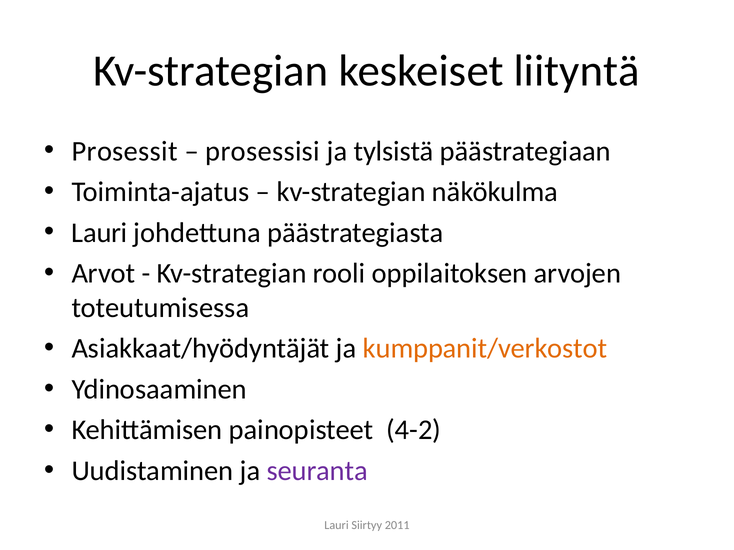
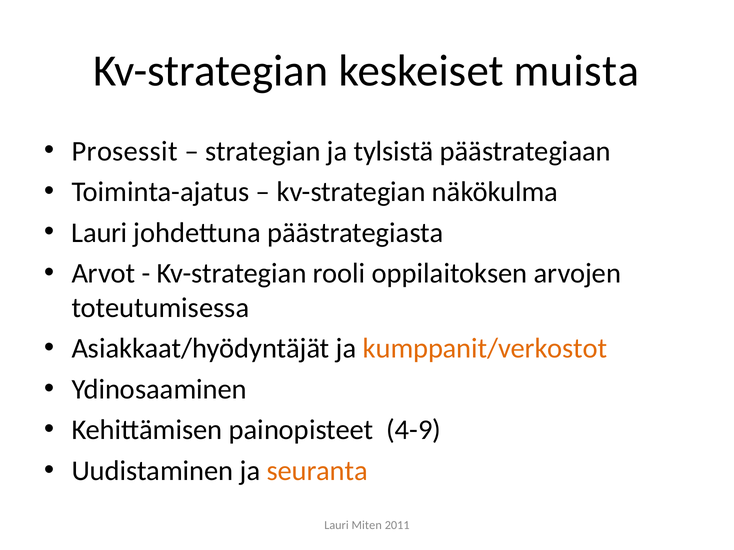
liityntä: liityntä -> muista (576, 71)
prosessisi: prosessisi -> strategian (263, 151)
4-2: 4-2 -> 4-9 (414, 430)
seuranta colour: purple -> orange (317, 471)
Siirtyy: Siirtyy -> Miten (367, 526)
